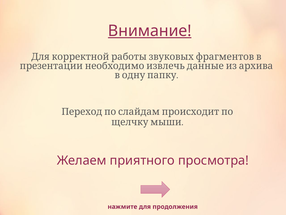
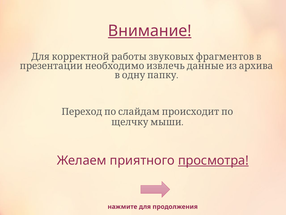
просмотра underline: none -> present (213, 160)
